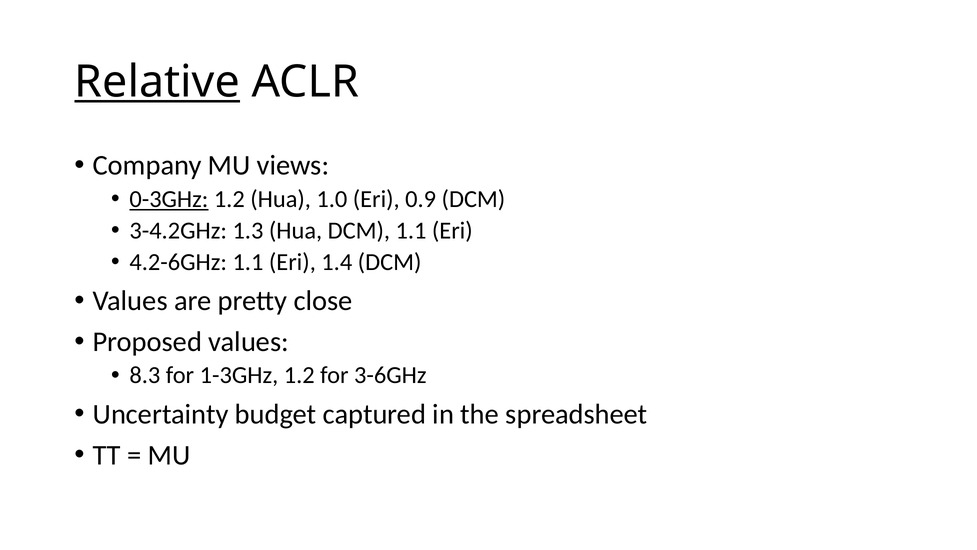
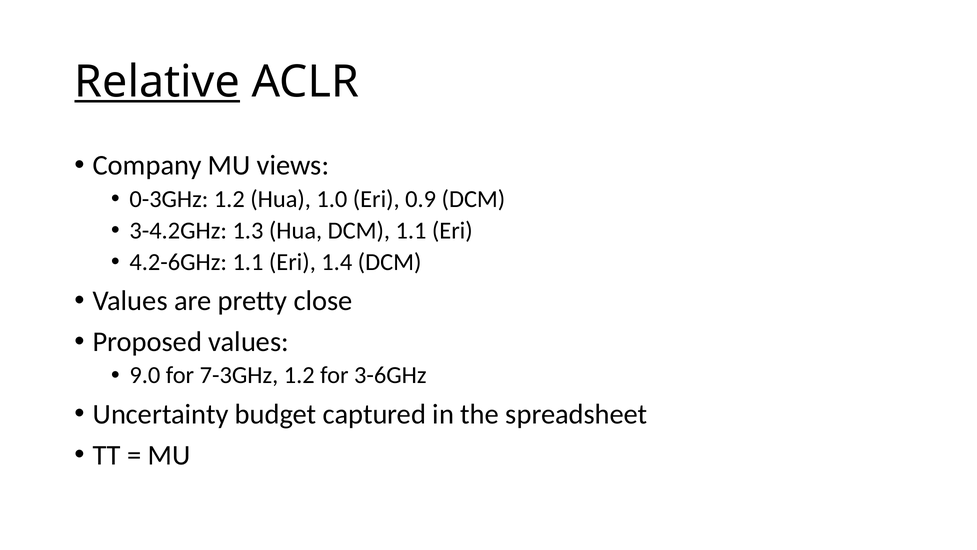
0-3GHz underline: present -> none (169, 199)
8.3: 8.3 -> 9.0 (145, 375)
1-3GHz: 1-3GHz -> 7-3GHz (239, 375)
